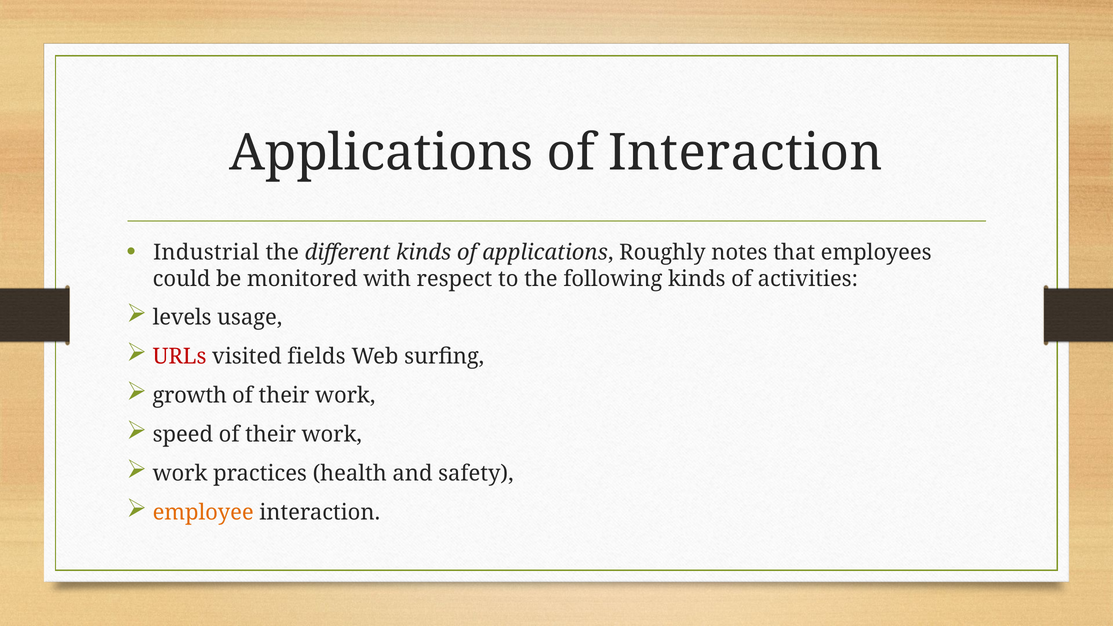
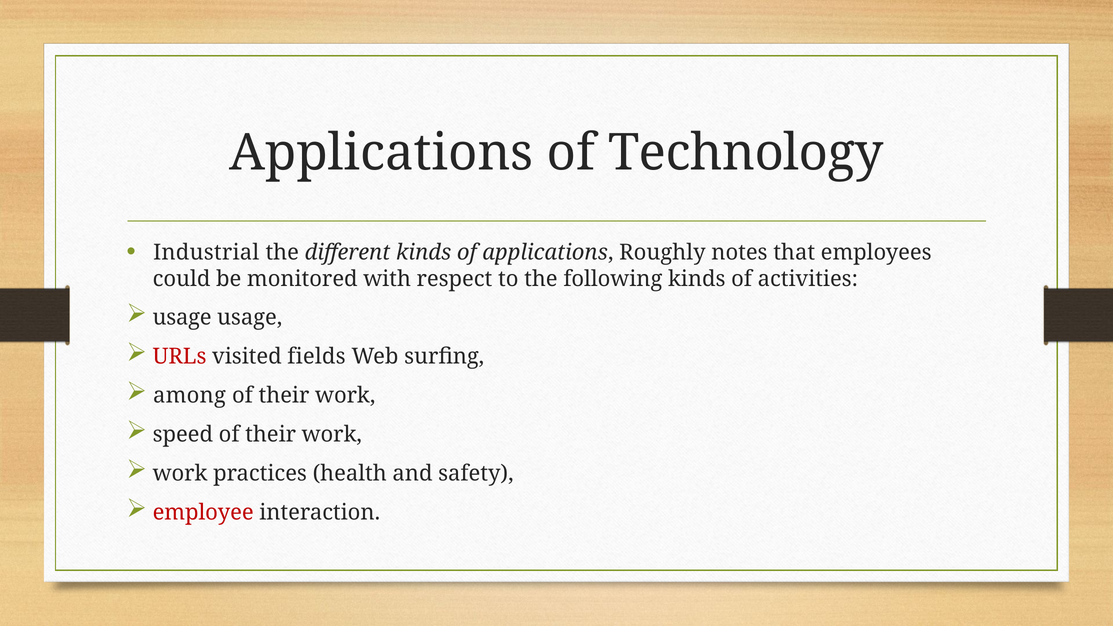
of Interaction: Interaction -> Technology (746, 153)
levels: levels -> usage (182, 318)
growth: growth -> among (189, 396)
employee colour: orange -> red (203, 512)
